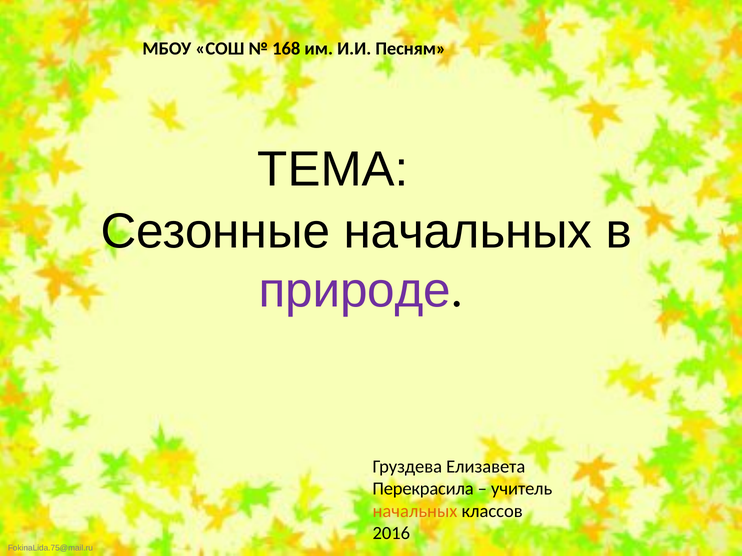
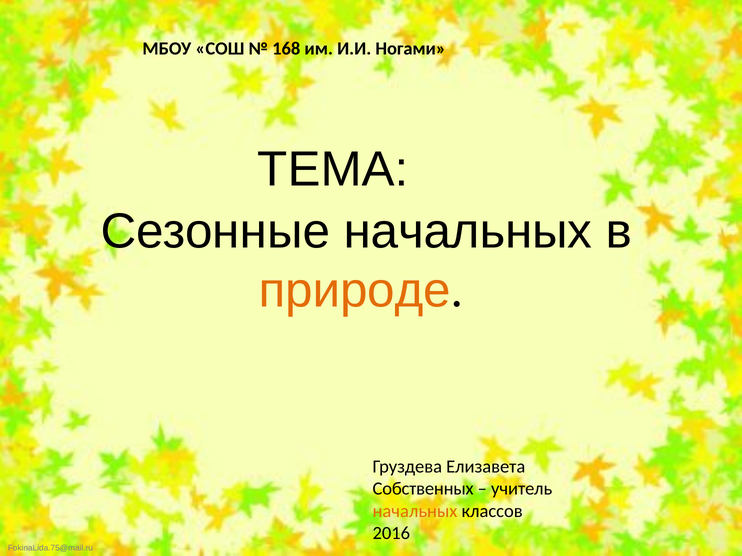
Песням: Песням -> Ногами (411, 49)
природе colour: purple -> orange (355, 291)
Перекрасила: Перекрасила -> Собственных (423, 489)
